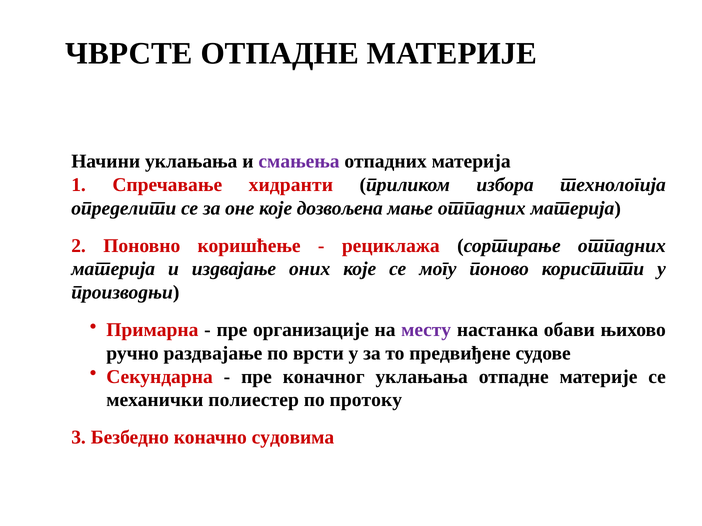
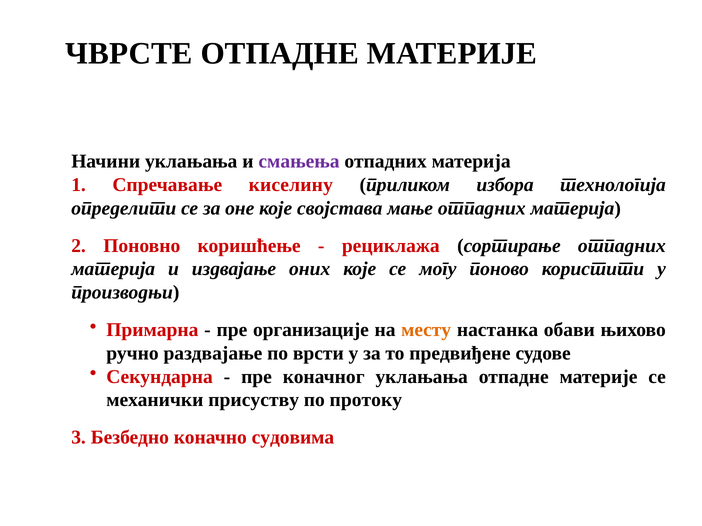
хидранти: хидранти -> киселину (291, 185)
дозвољена: дозвољена -> својстава (340, 208)
месту colour: purple -> orange (426, 330)
полиестер: полиестер -> присуству (254, 400)
